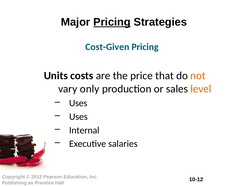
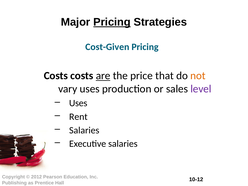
Units: Units -> Costs (56, 76)
are underline: none -> present (103, 76)
vary only: only -> uses (90, 89)
level colour: orange -> purple (201, 89)
Uses: Uses -> Rent (78, 117)
Internal: Internal -> Salaries (84, 130)
